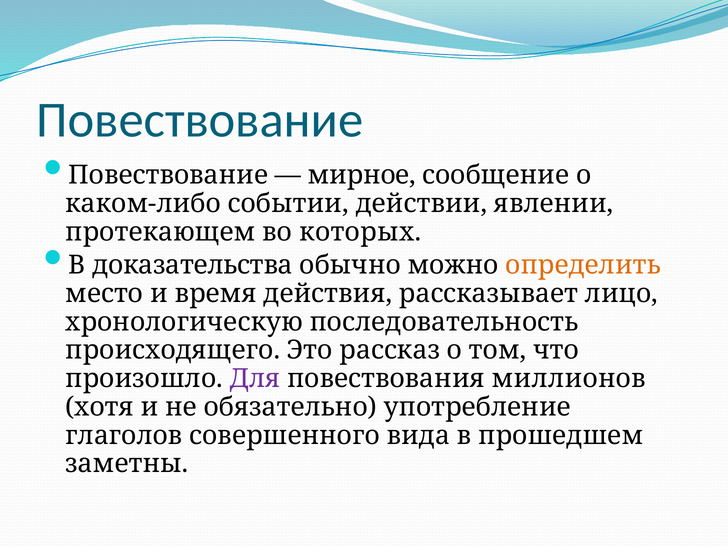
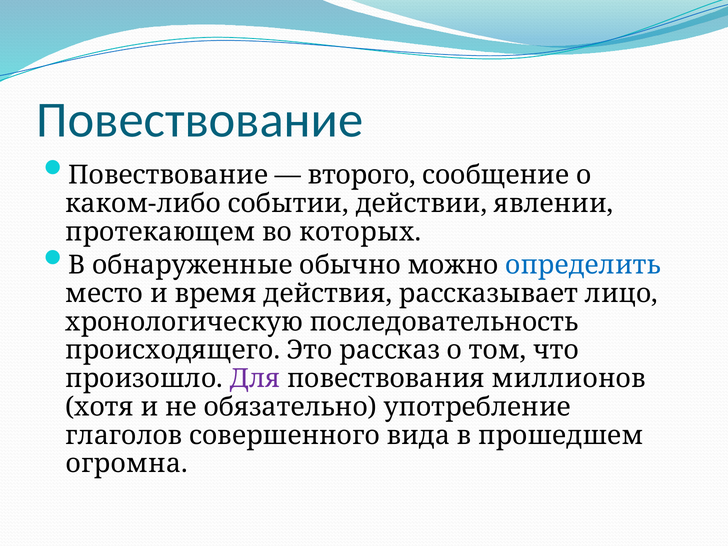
мирное: мирное -> второго (362, 175)
доказательства: доказательства -> обнаруженные (192, 265)
определить colour: orange -> blue (583, 265)
заметны: заметны -> огромна (127, 464)
